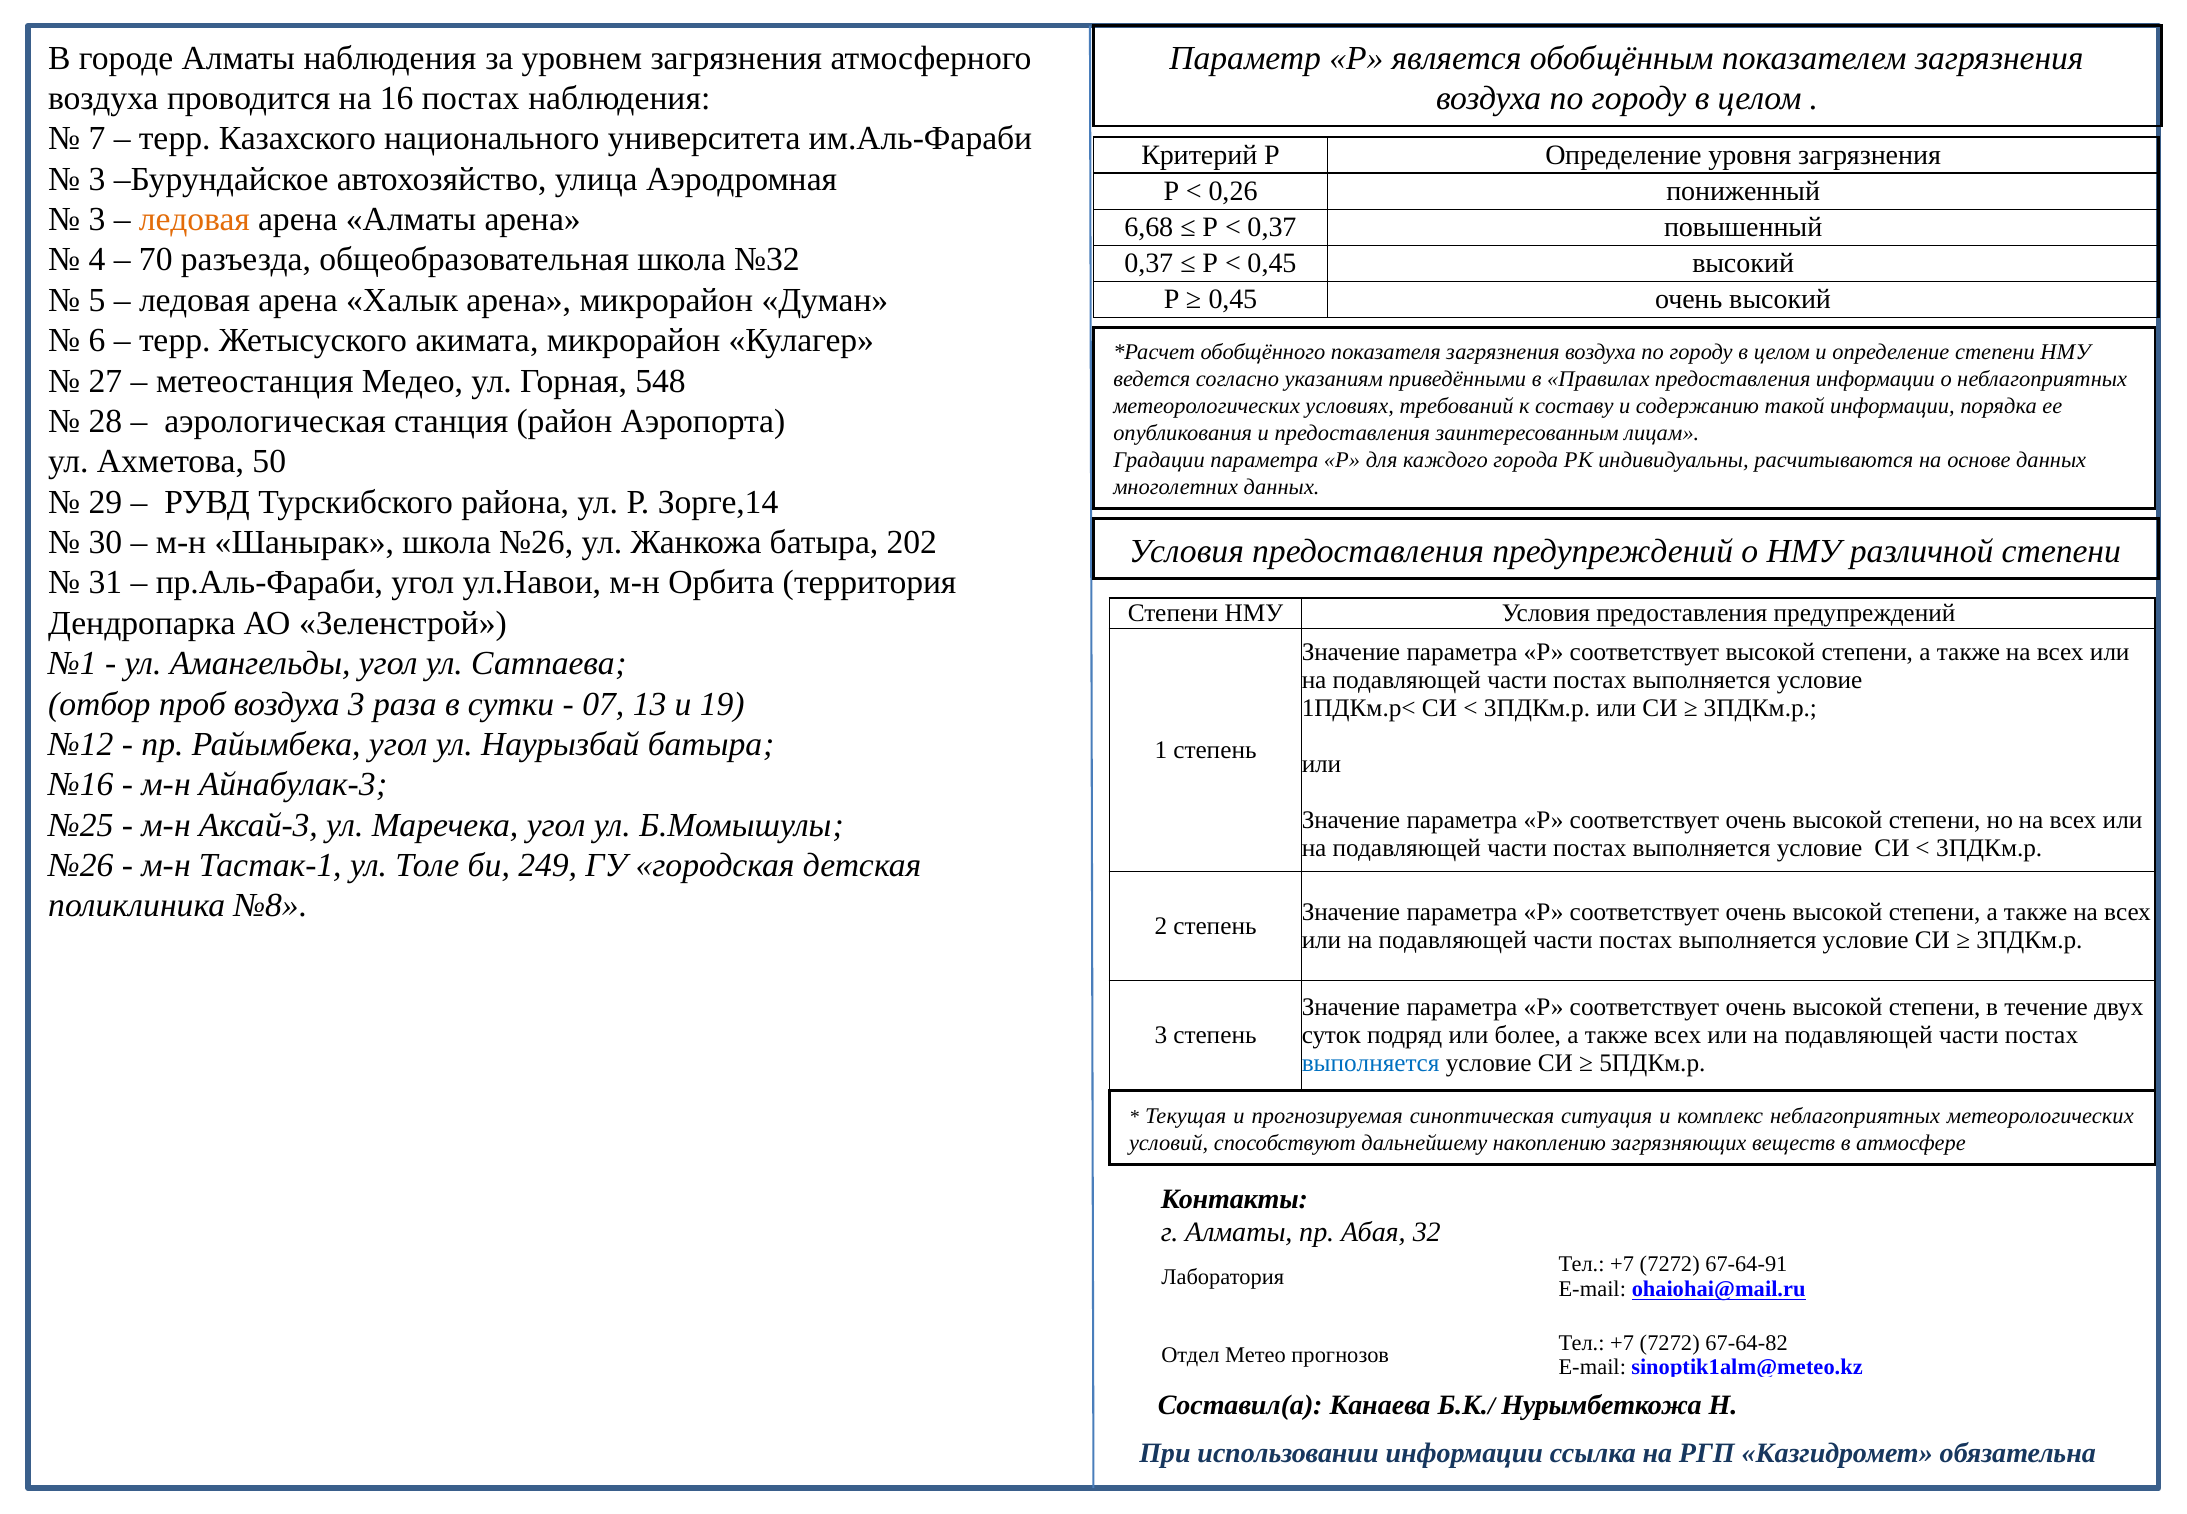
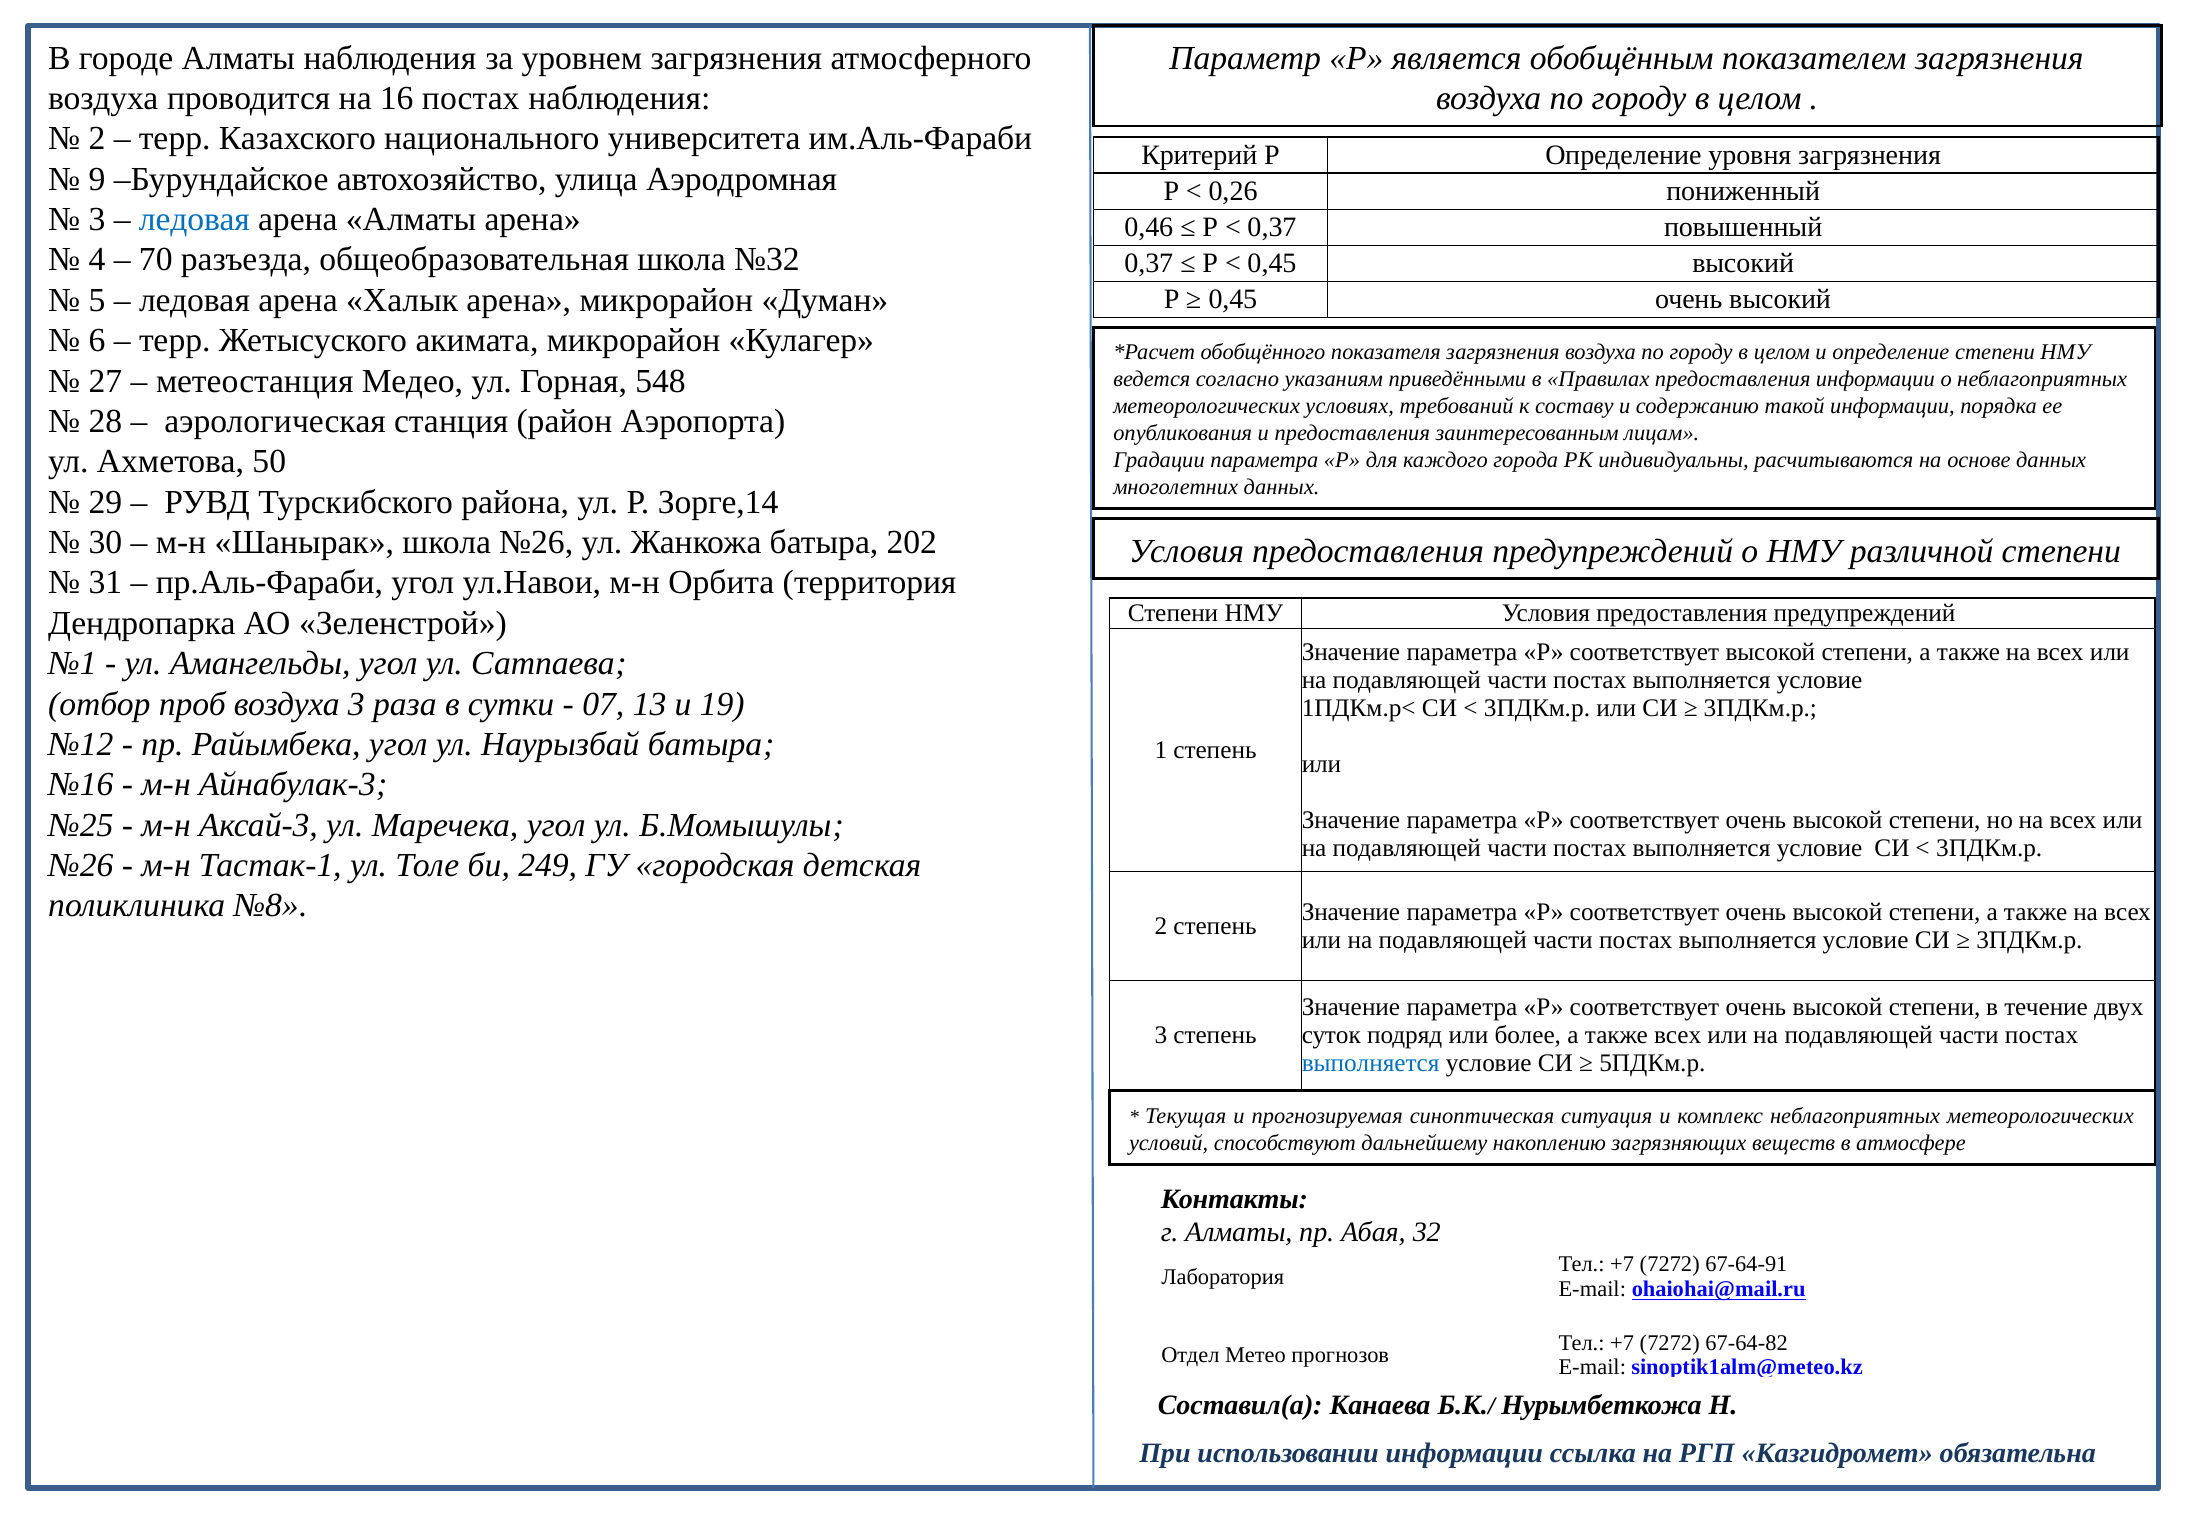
7: 7 -> 2 (97, 139)
3: 3 -> 9 (97, 179)
ледовая colour: orange -> blue (194, 219)
6,68: 6,68 -> 0,46 (1149, 227)
